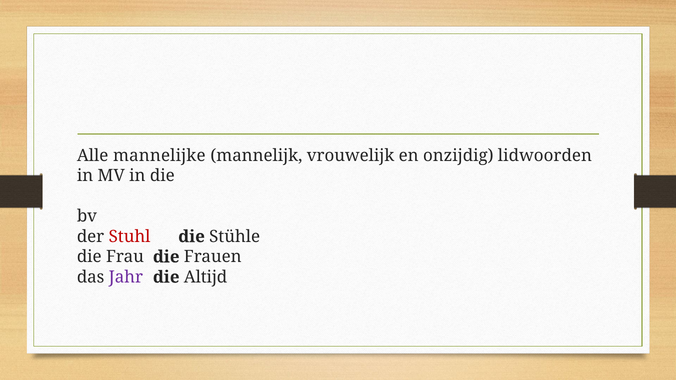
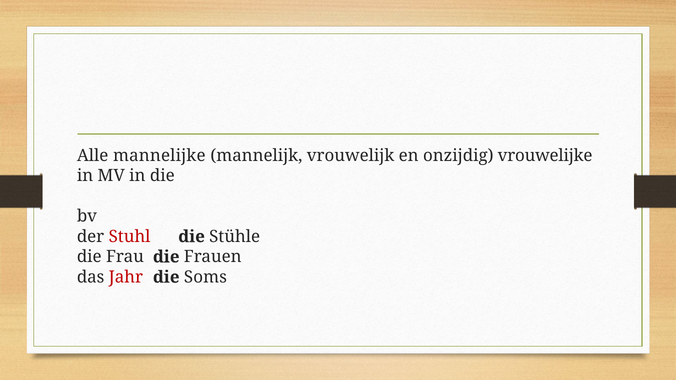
lidwoorden: lidwoorden -> vrouwelijke (545, 156)
Jahr colour: purple -> red (126, 277)
Altijd: Altijd -> Soms (205, 277)
